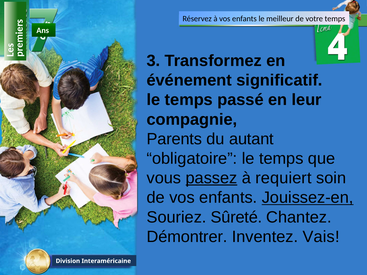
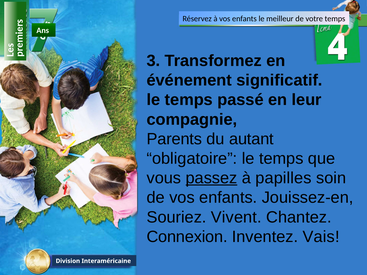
requiert: requiert -> papilles (283, 178)
Jouissez-en underline: present -> none (308, 198)
Sûreté: Sûreté -> Vivent (236, 217)
Démontrer: Démontrer -> Connexion (187, 237)
